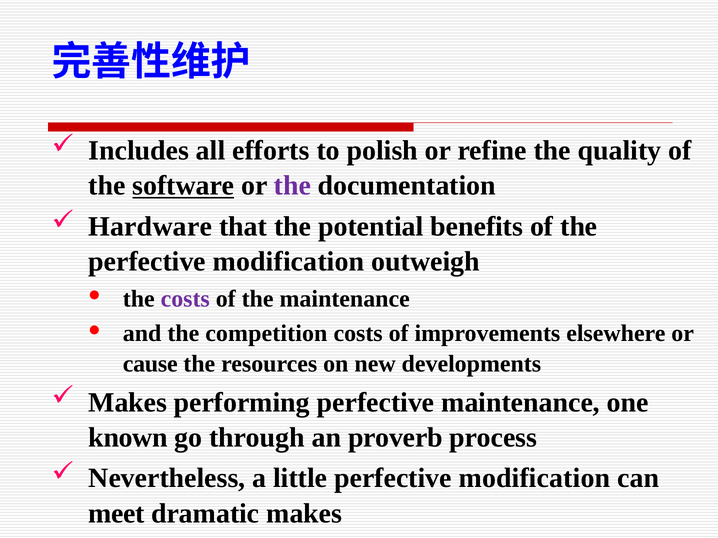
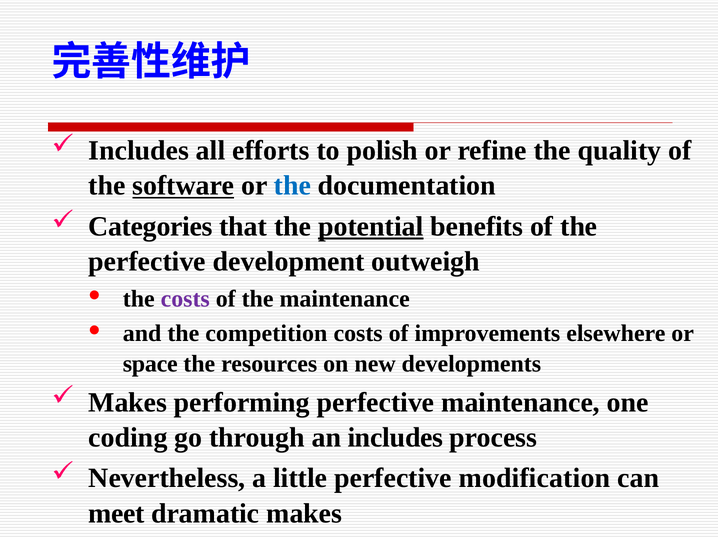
the colour: purple -> blue (292, 186)
Hardware: Hardware -> Categories (150, 227)
potential underline: none -> present (371, 227)
modification: modification -> development (289, 262)
cause: cause -> space (150, 364)
known: known -> coding (128, 438)
an proverb: proverb -> includes (395, 438)
